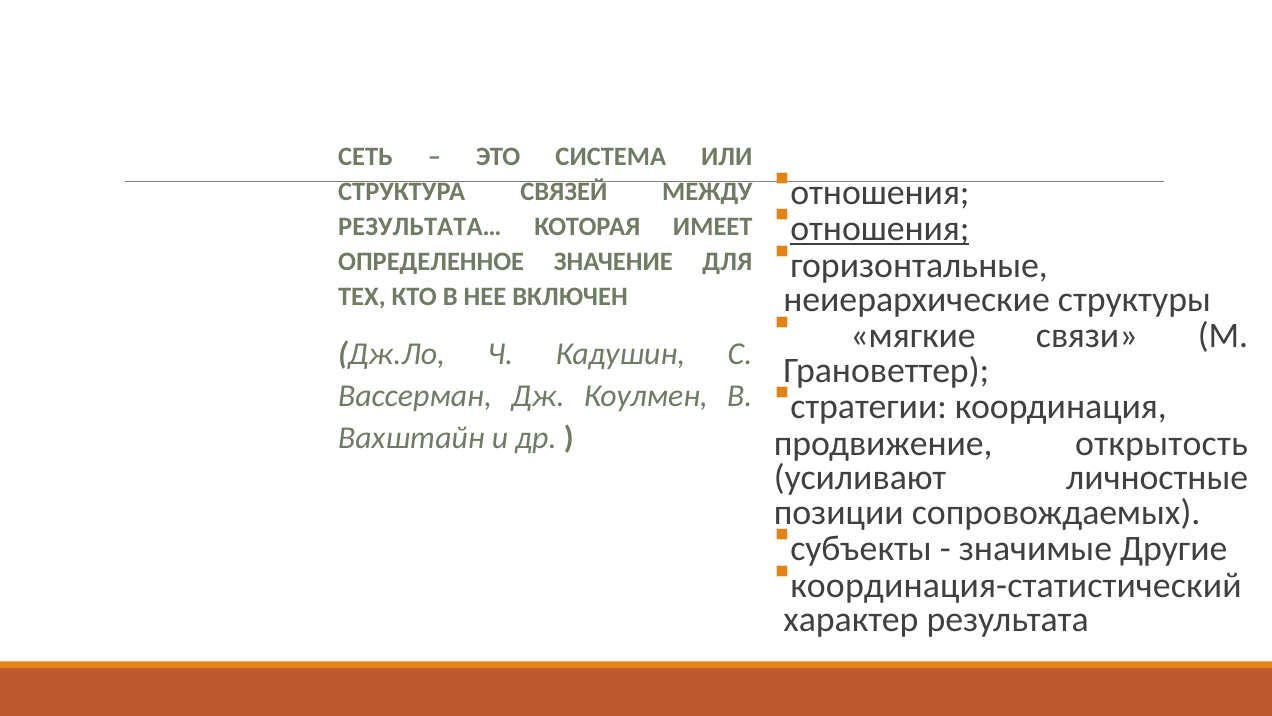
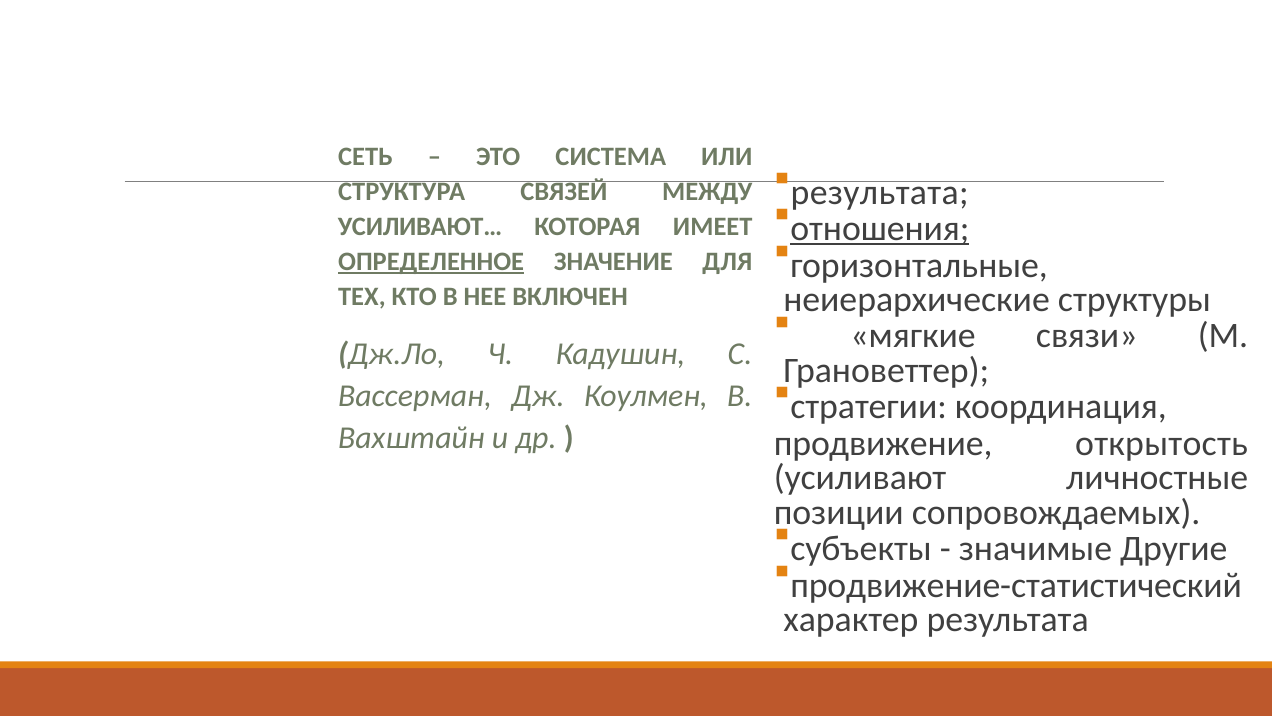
отношения: отношения -> результата (880, 192)
РЕЗУЛЬТАТА…: РЕЗУЛЬТАТА… -> УСИЛИВАЮТ… (420, 226)
ОПРЕДЕЛЕННОЕ underline: none -> present (431, 261)
координация-статистический: координация-статистический -> продвижение-статистический (1016, 585)
